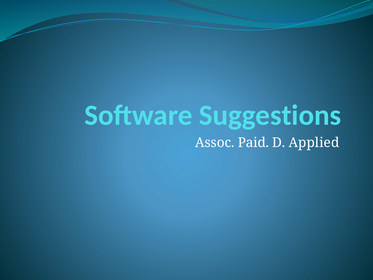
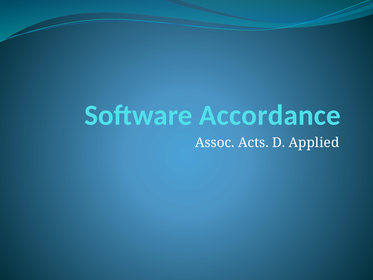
Suggestions: Suggestions -> Accordance (270, 115)
Paid: Paid -> Acts (253, 143)
